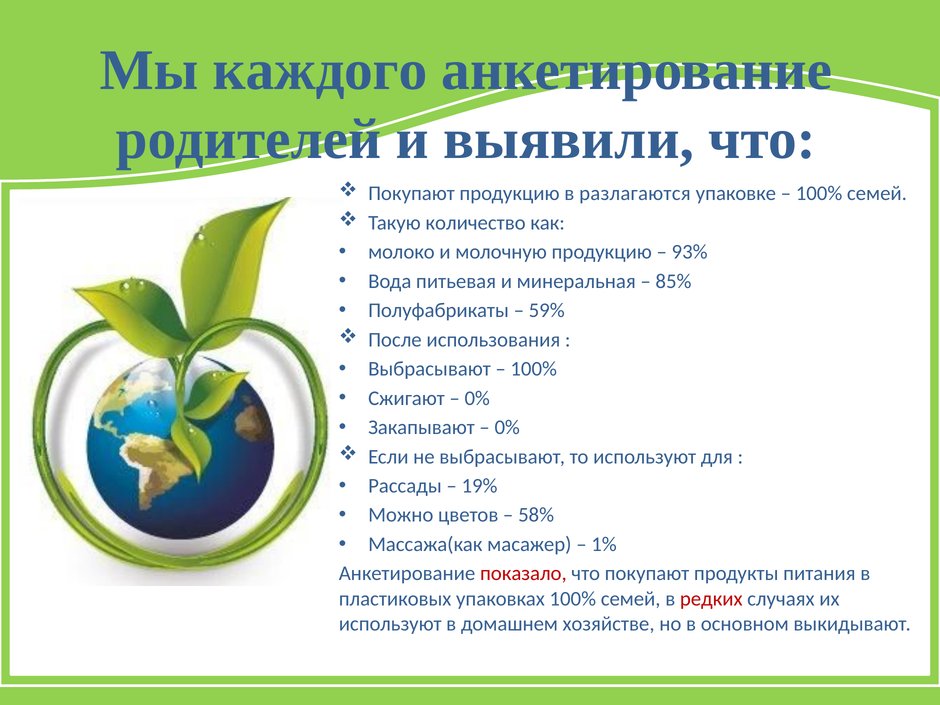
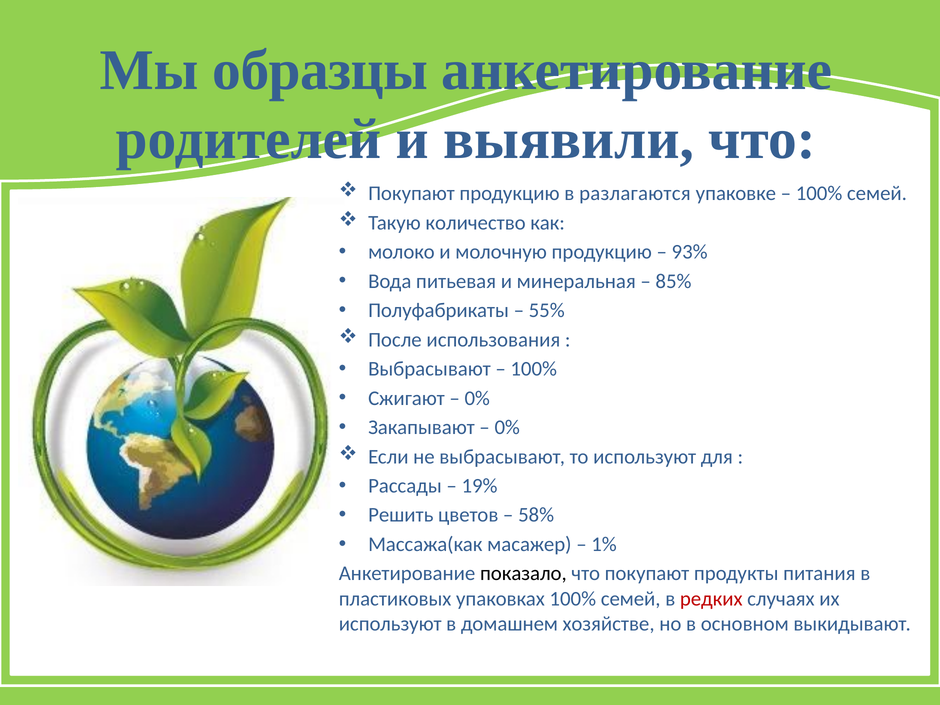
каждого: каждого -> образцы (320, 70)
59%: 59% -> 55% (547, 310)
Можно: Можно -> Решить (401, 515)
показало colour: red -> black (523, 574)
